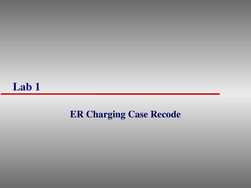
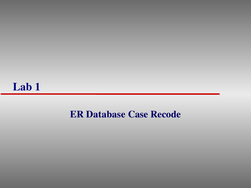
Charging: Charging -> Database (106, 114)
